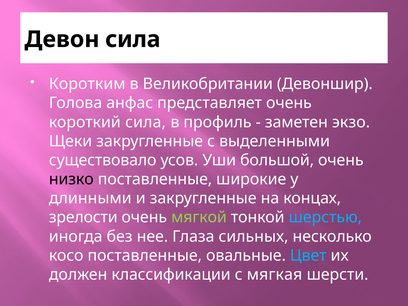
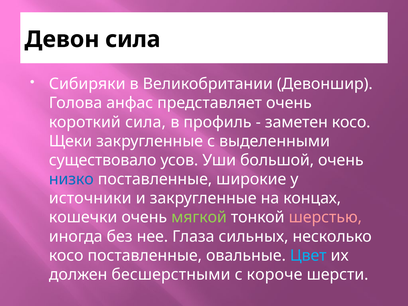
Коротким: Коротким -> Сибиряки (87, 84)
заметен экзо: экзо -> косо (351, 122)
низко colour: black -> blue (71, 179)
длинными: длинными -> источники (90, 198)
зрелости: зрелости -> кошечки (83, 217)
шерстью colour: light blue -> pink (325, 217)
классификации: классификации -> бесшерстными (171, 275)
мягкая: мягкая -> короче (275, 275)
